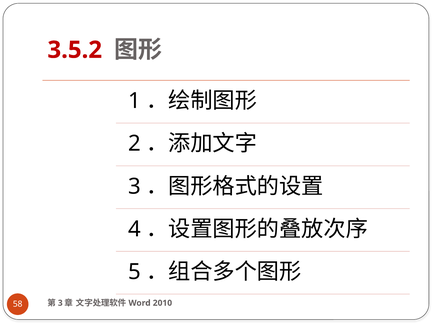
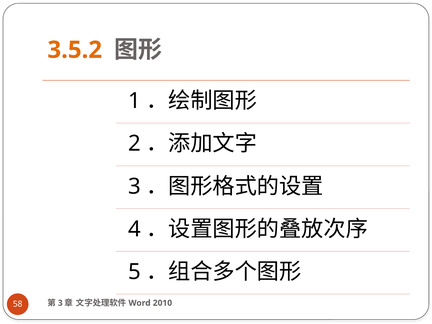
3.5.2 colour: red -> orange (75, 50)
